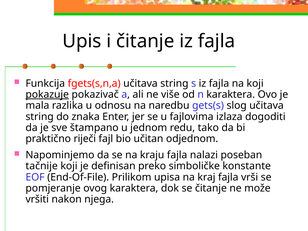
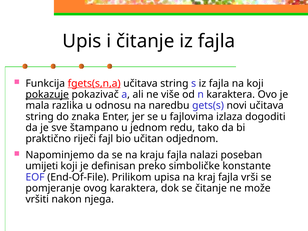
fgets(s,n,a underline: none -> present (94, 83)
slog: slog -> novi (237, 106)
tačnije: tačnije -> umijeti (42, 166)
